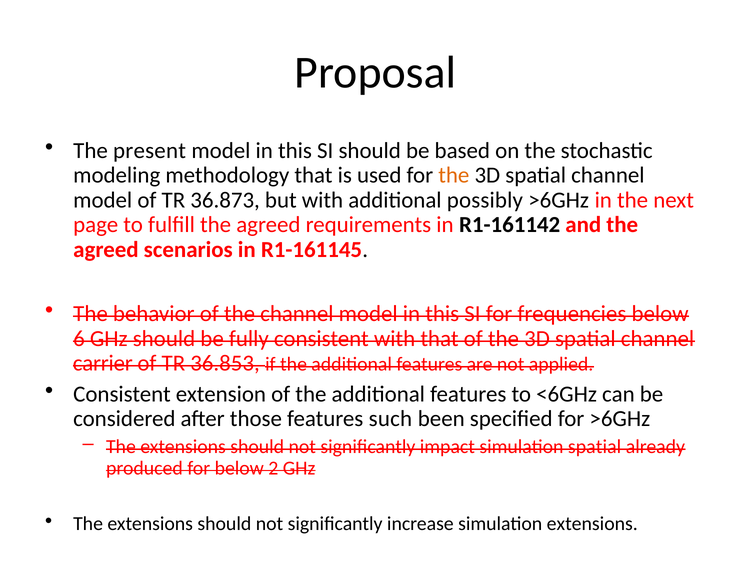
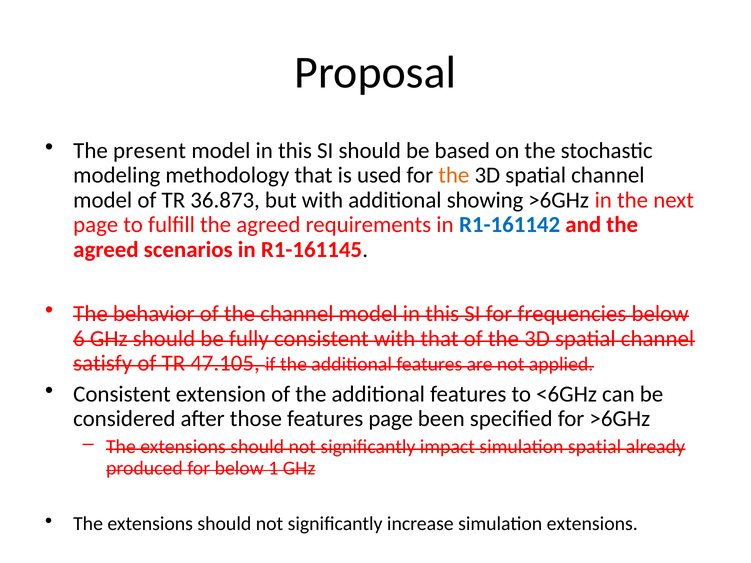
possibly: possibly -> showing (485, 200)
R1-161142 colour: black -> blue (510, 225)
carrier: carrier -> satisfy (103, 364)
36.853: 36.853 -> 47.105 (225, 364)
features such: such -> page (391, 419)
2: 2 -> 1 (273, 468)
